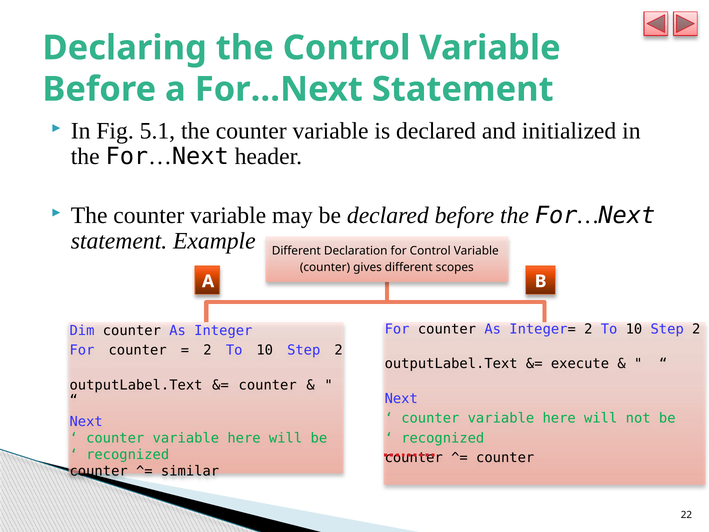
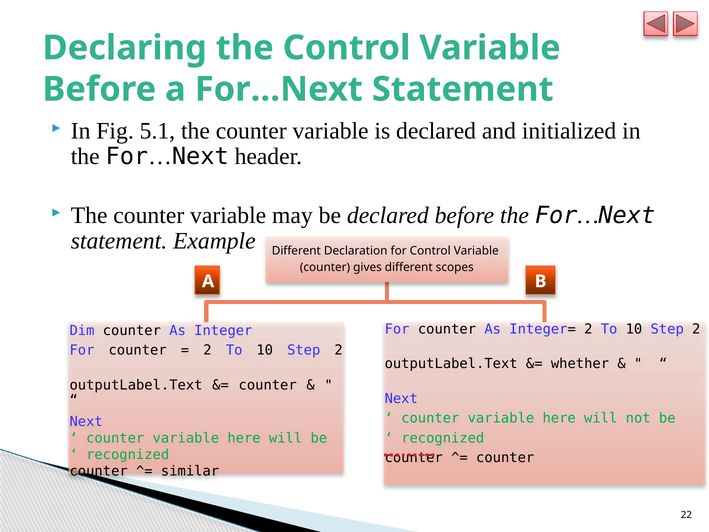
execute: execute -> whether (580, 364)
